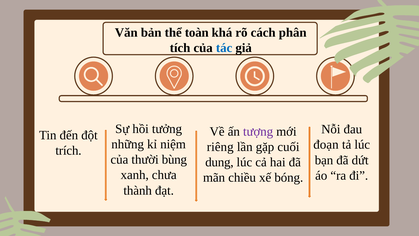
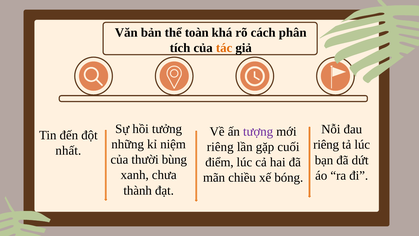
tác colour: blue -> orange (224, 48)
đoạn: đoạn -> riêng (326, 145)
trích: trích -> nhất (68, 150)
dung: dung -> điểm (219, 162)
